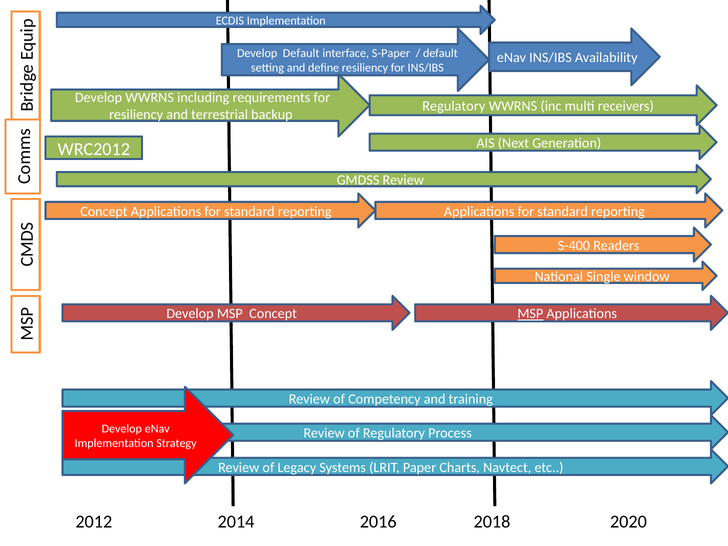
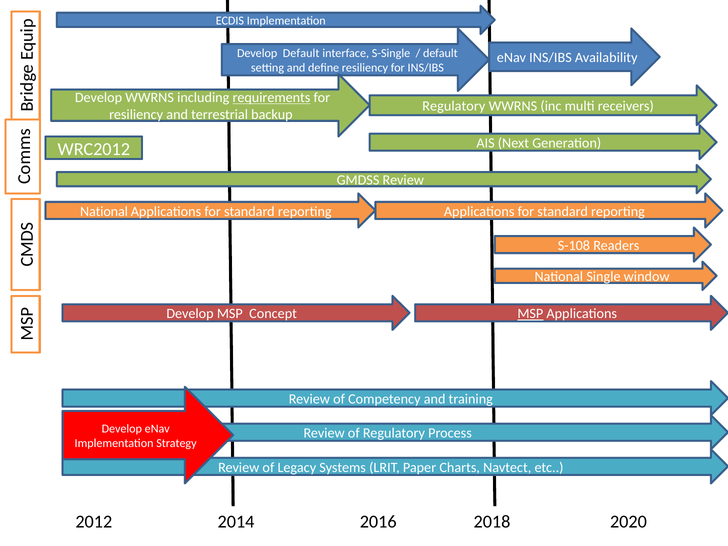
S-Paper: S-Paper -> S-Single (391, 53)
requirements underline: none -> present (271, 98)
Concept: Concept -> National (104, 211)
S-400: S-400 -> S-108 (574, 246)
